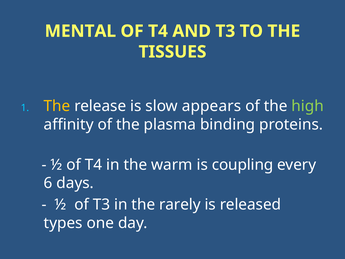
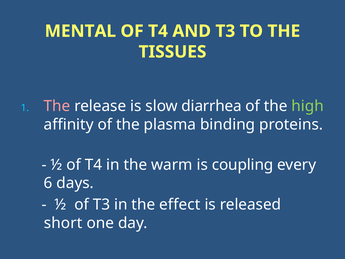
The colour: yellow -> pink (57, 106)
appears: appears -> diarrhea (212, 106)
rarely: rarely -> effect (180, 204)
types: types -> short (63, 223)
